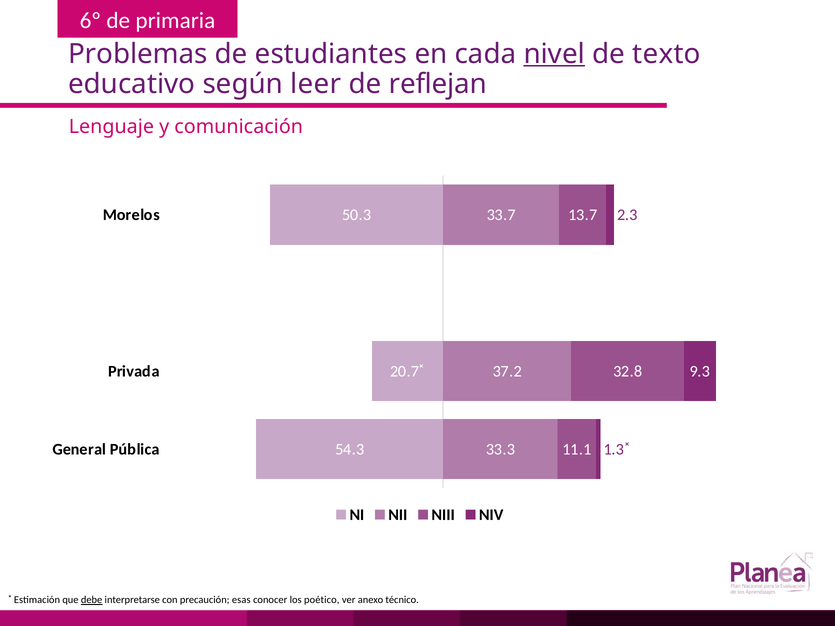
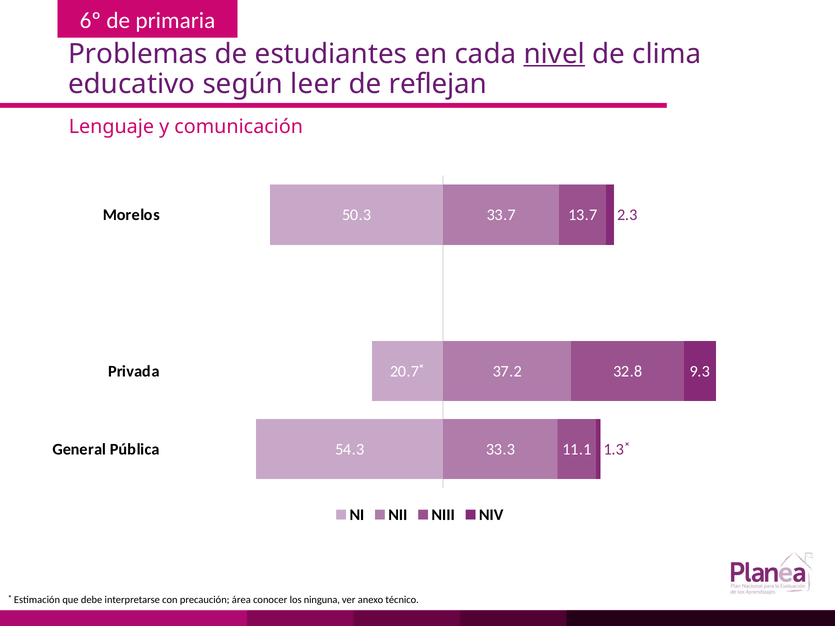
texto: texto -> clima (667, 54)
debe underline: present -> none (92, 600)
esas: esas -> área (241, 600)
poético: poético -> ninguna (322, 600)
